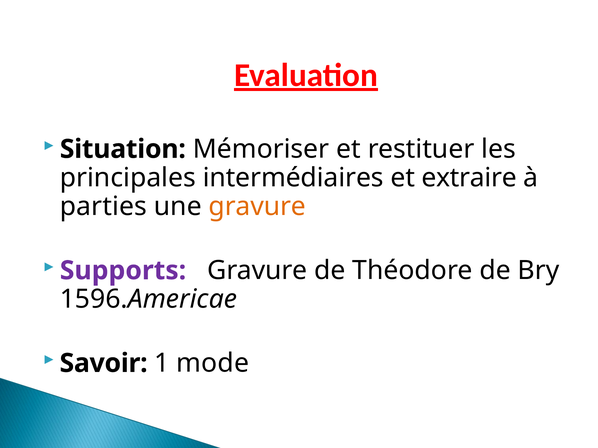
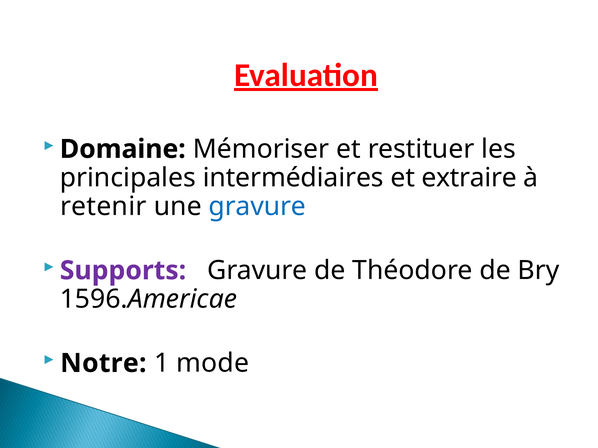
Situation: Situation -> Domaine (123, 149)
parties: parties -> retenir (103, 207)
gravure colour: orange -> blue (257, 207)
Savoir: Savoir -> Notre (103, 364)
